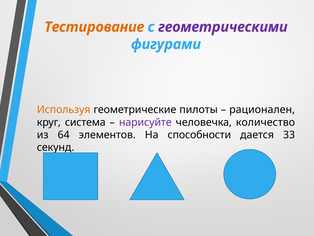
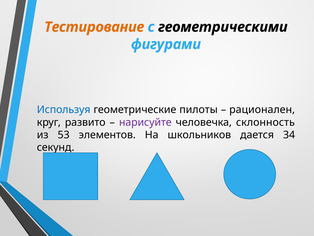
геометрическими colour: purple -> black (223, 27)
Используя colour: orange -> blue (64, 110)
система: система -> развито (85, 122)
количество: количество -> склонность (265, 122)
64: 64 -> 53 (64, 135)
способности: способности -> школьников (199, 135)
33: 33 -> 34 (289, 135)
